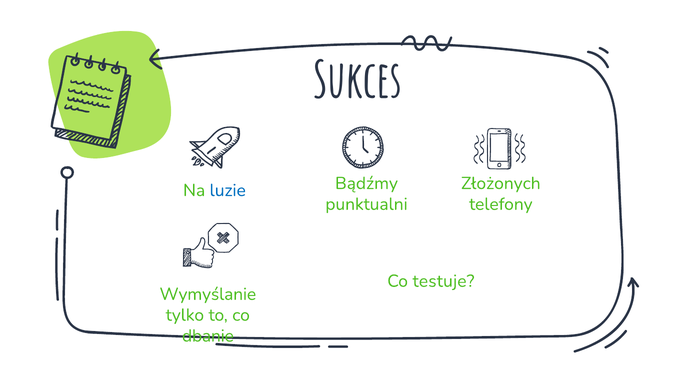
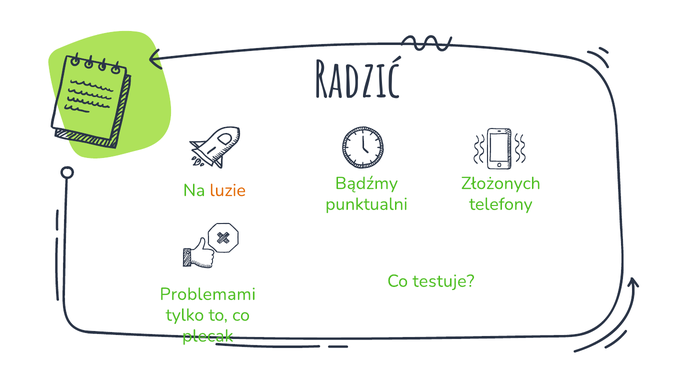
Sukces: Sukces -> Radzić (357, 81)
luzie colour: blue -> orange (228, 191)
Wymyślanie: Wymyślanie -> Problemami (208, 295)
dbanie: dbanie -> plecak (208, 336)
